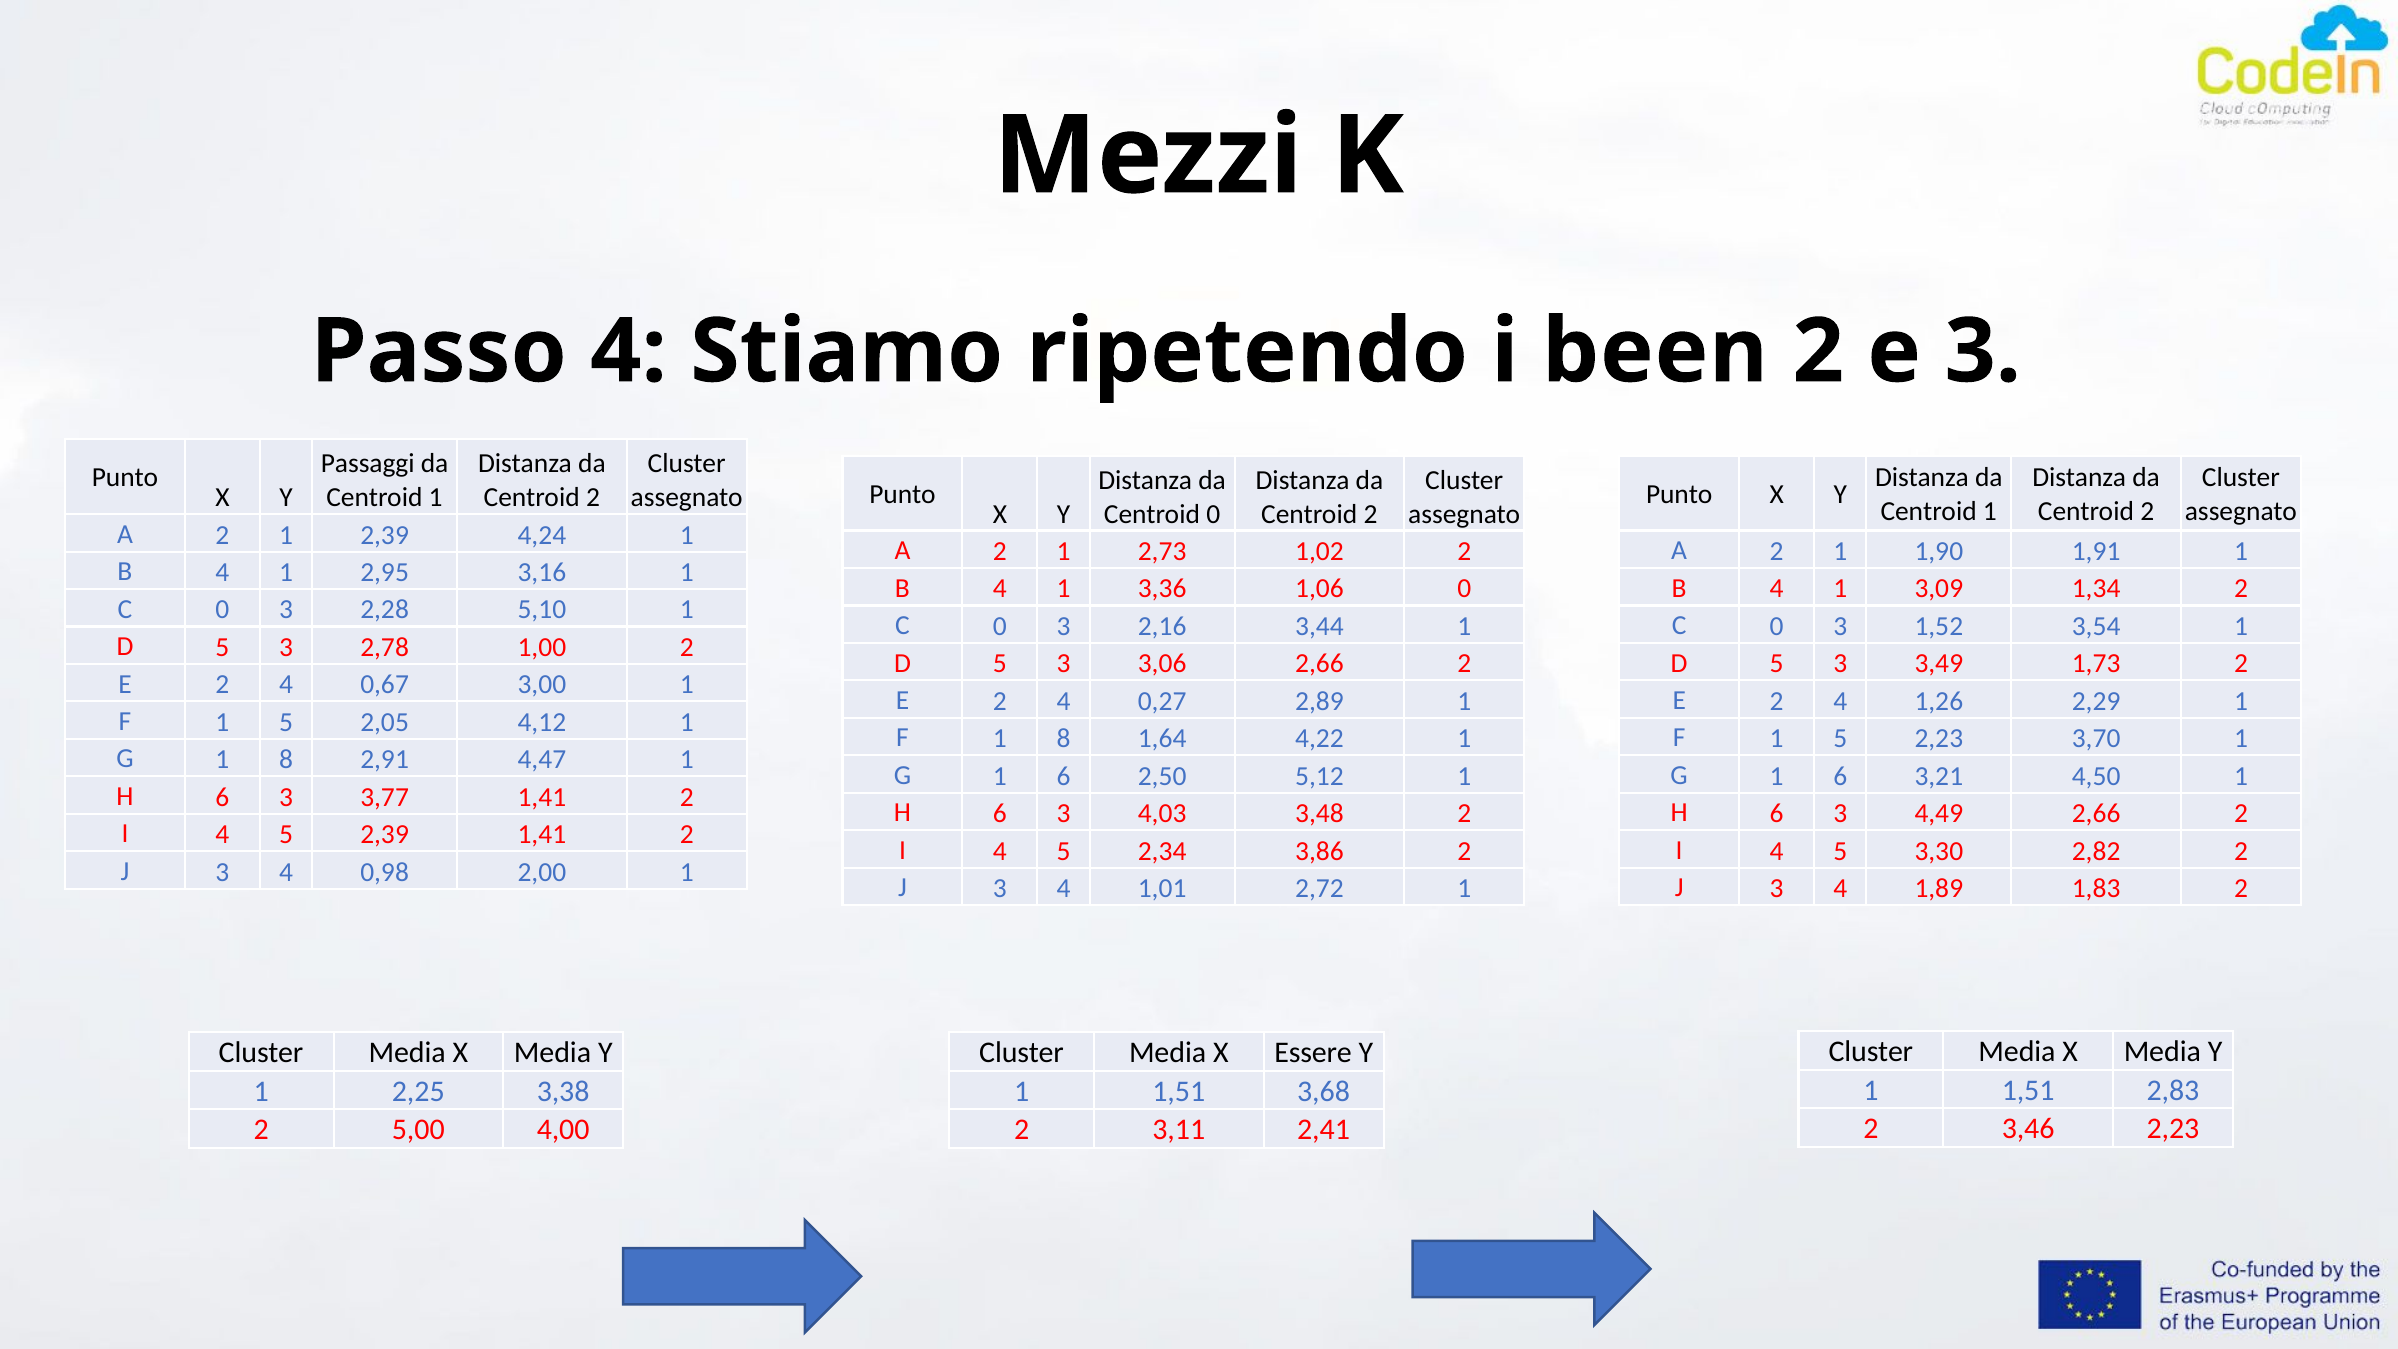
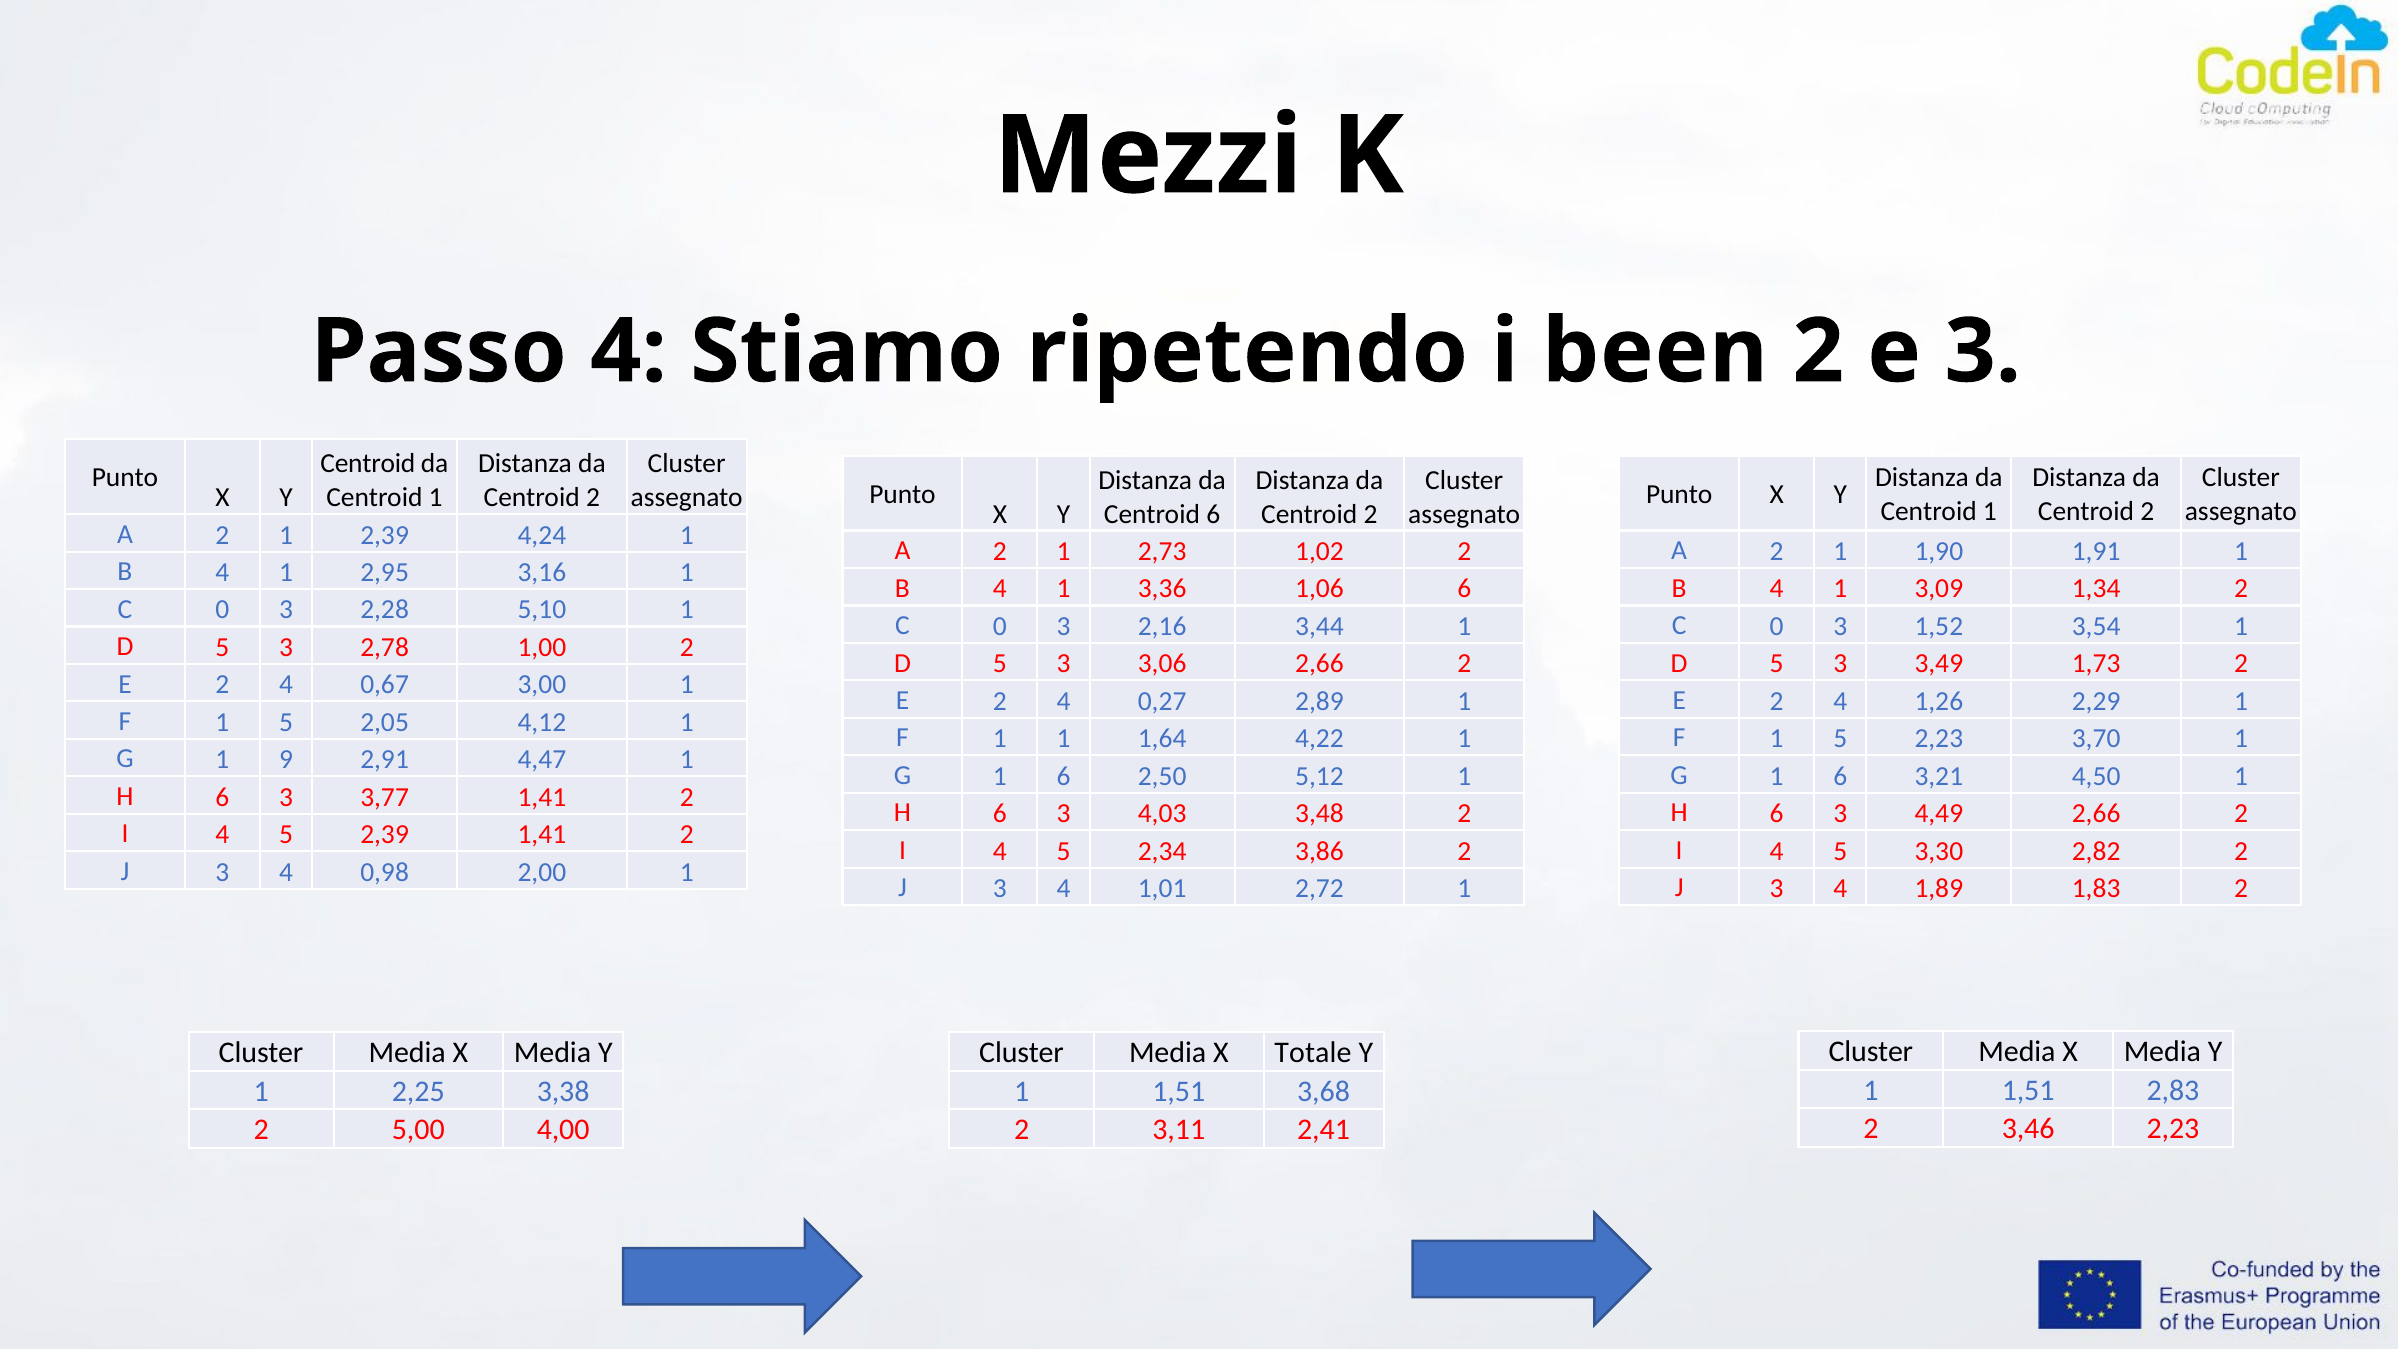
Passaggi: Passaggi -> Centroid (368, 464)
Centroid 0: 0 -> 6 (1213, 514)
1,06 0: 0 -> 6 (1464, 589)
F 1 8: 8 -> 1 (1064, 739)
G 1 8: 8 -> 9 (286, 760)
Essere: Essere -> Totale (1313, 1053)
